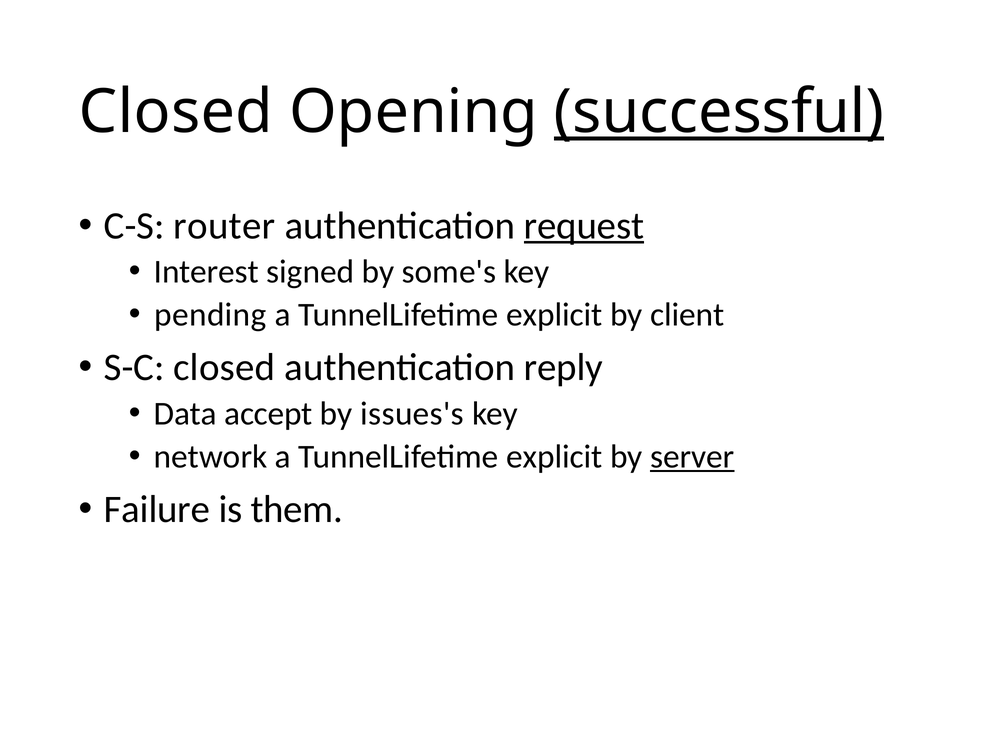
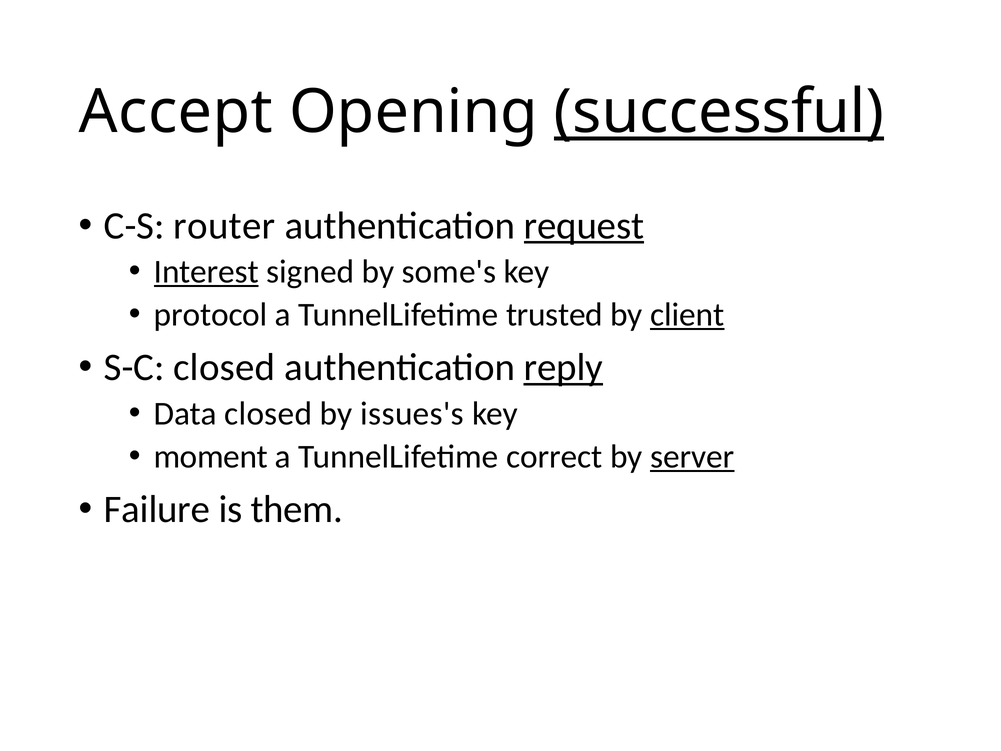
Closed: Closed -> Accept (176, 112)
Interest underline: none -> present (206, 272)
pending: pending -> protocol (211, 315)
explicit: explicit -> trusted (555, 315)
client underline: none -> present (687, 315)
reply underline: none -> present (563, 367)
Data accept: accept -> closed (268, 413)
network: network -> moment (211, 456)
explicit: explicit -> correct (554, 456)
